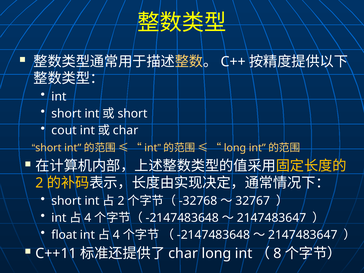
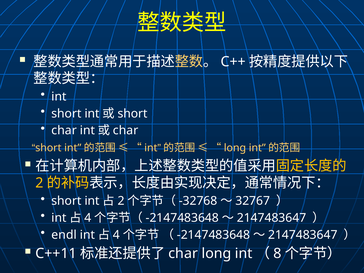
cout: cout -> char (64, 130)
float: float -> endl (64, 235)
